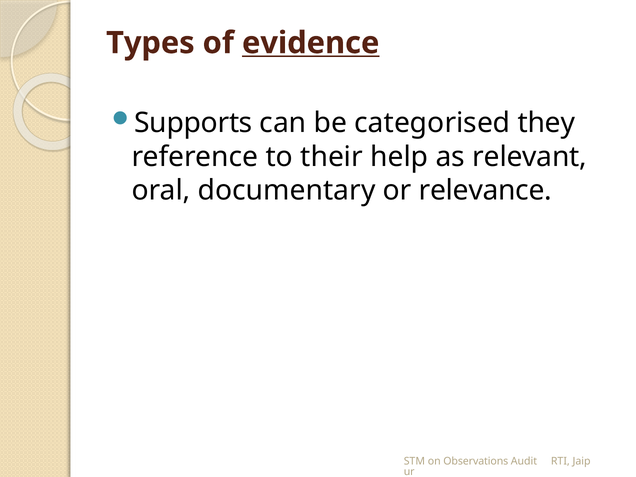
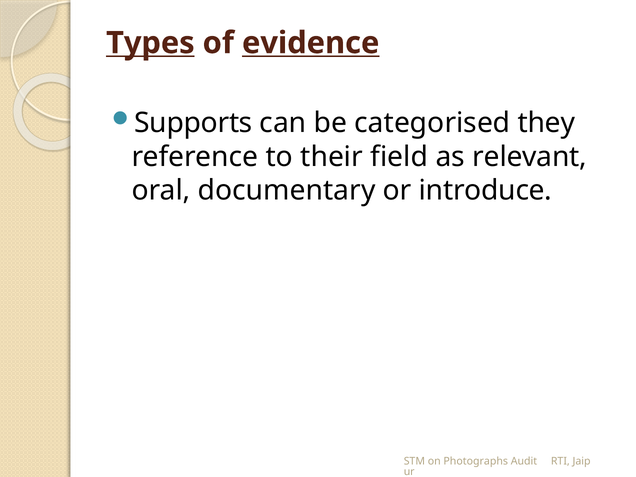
Types underline: none -> present (150, 43)
help: help -> field (399, 157)
relevance: relevance -> introduce (485, 191)
Observations: Observations -> Photographs (476, 461)
